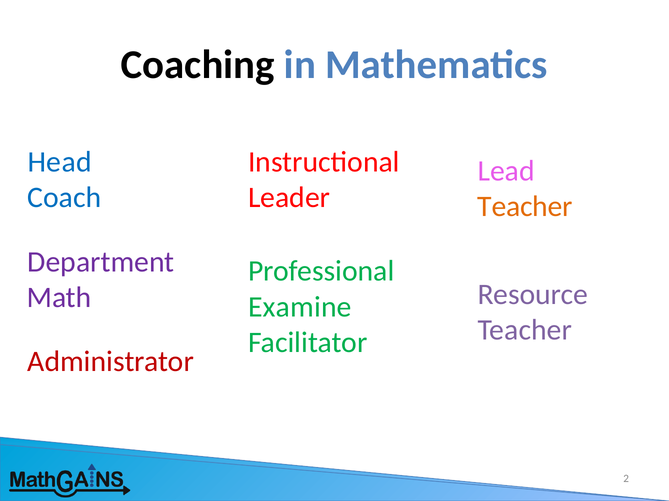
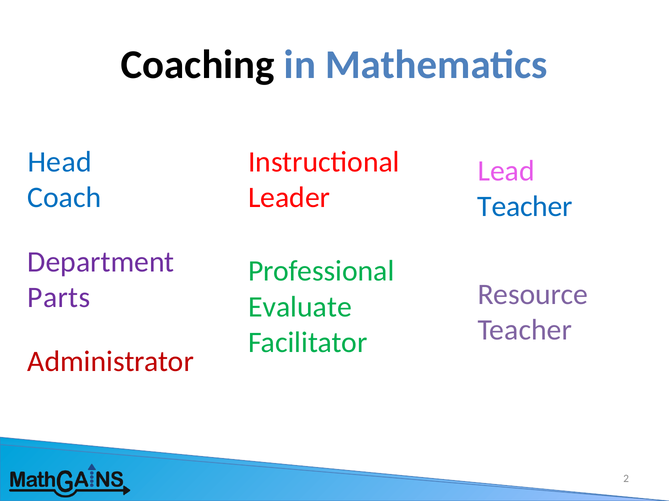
Teacher colour: orange -> blue (525, 207)
Math: Math -> Parts (59, 298)
Examine: Examine -> Evaluate (300, 307)
